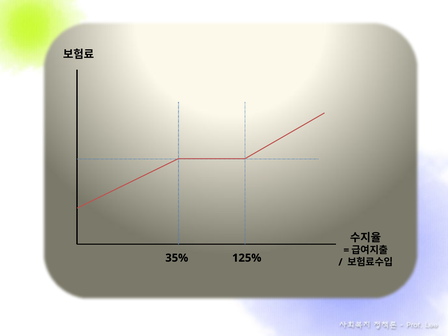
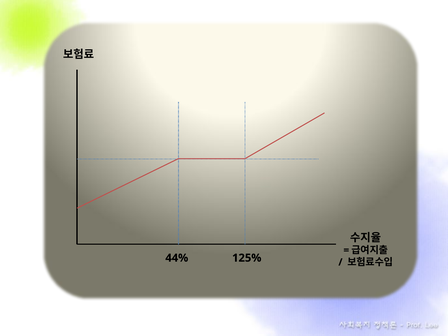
35%: 35% -> 44% (177, 258)
